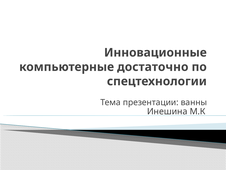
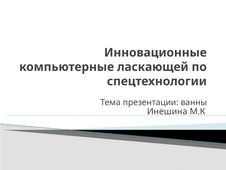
достаточно: достаточно -> ласкающей (153, 67)
